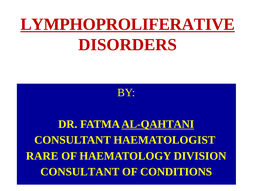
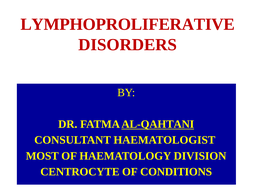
LYMPHOPROLIFERATIVE underline: present -> none (128, 24)
RARE: RARE -> MOST (42, 155)
CONSULTANT: CONSULTANT -> CENTROCYTE (80, 171)
